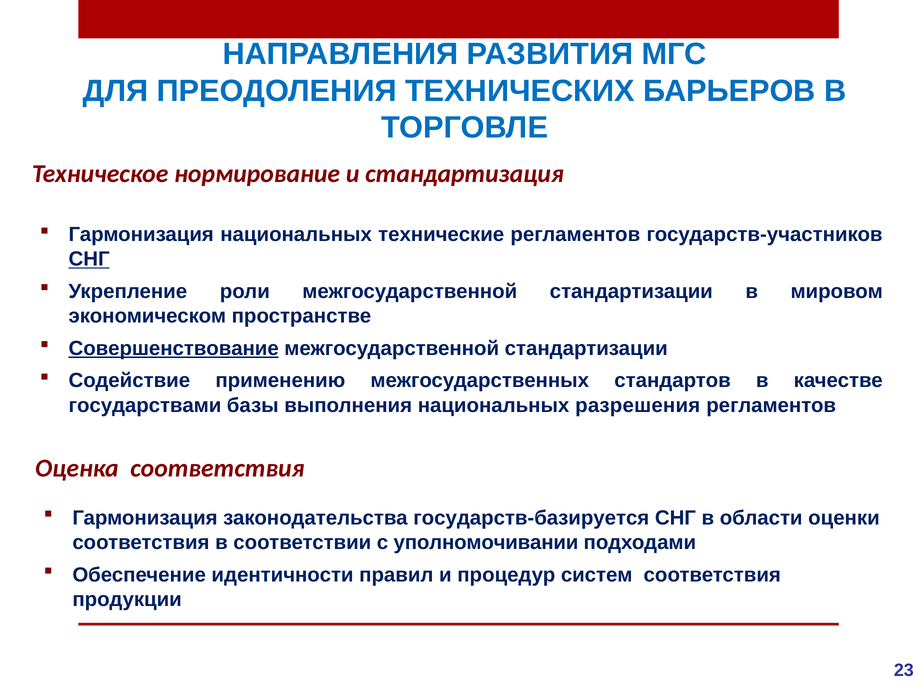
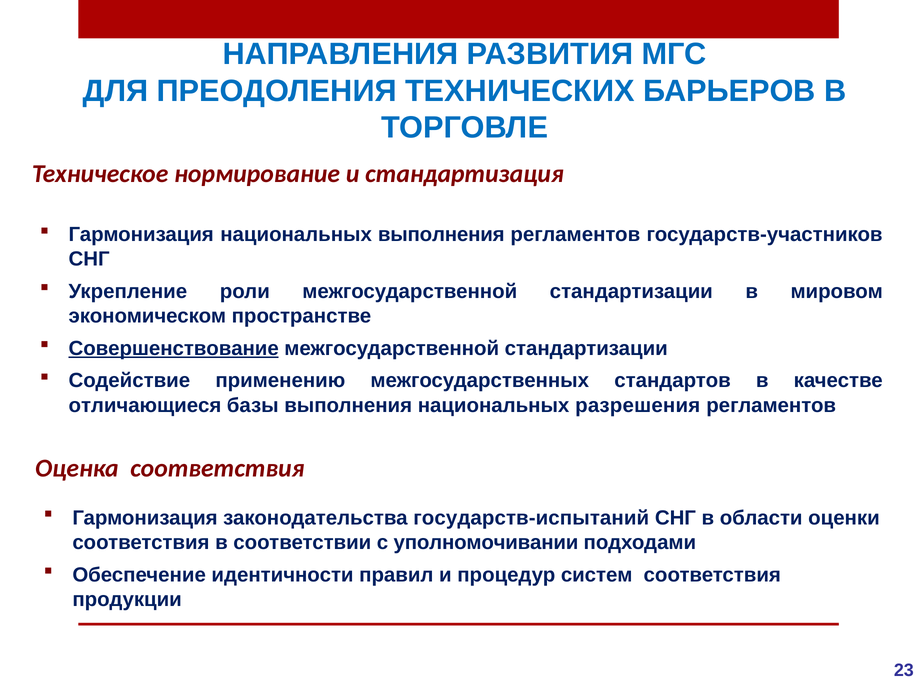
национальных технические: технические -> выполнения (441, 234)
СНГ underline: present -> none (89, 259)
государствами: государствами -> отличающиеся (145, 405)
государств-базируется: государств-базируется -> государств-испытаний (531, 518)
